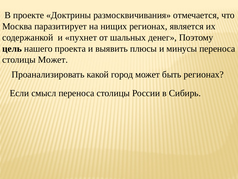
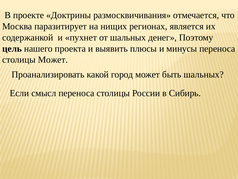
быть регионах: регионах -> шальных (204, 74)
